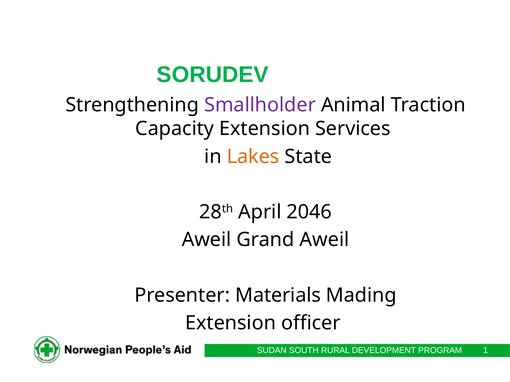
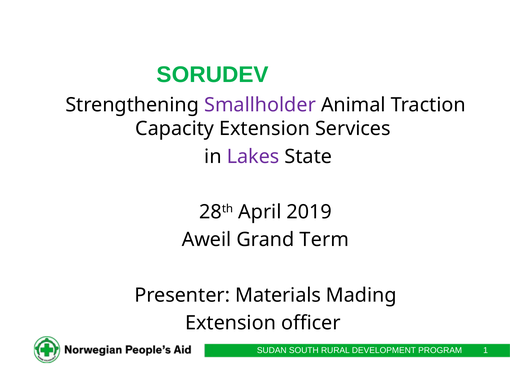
Lakes colour: orange -> purple (253, 157)
2046: 2046 -> 2019 (309, 212)
Grand Aweil: Aweil -> Term (324, 240)
